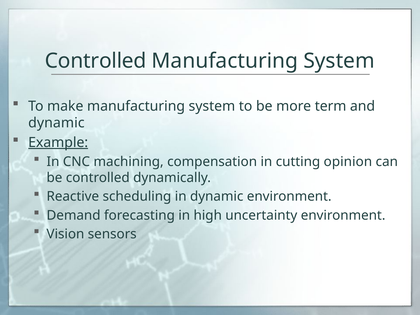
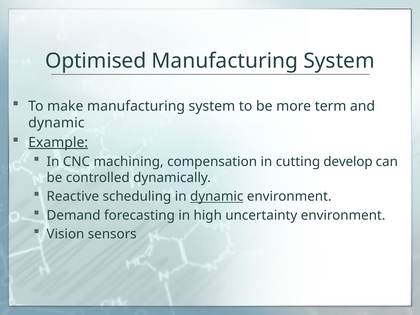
Controlled: Controlled -> Optimised (96, 61)
opinion: opinion -> develop (348, 162)
dynamic underline: none -> present (217, 196)
